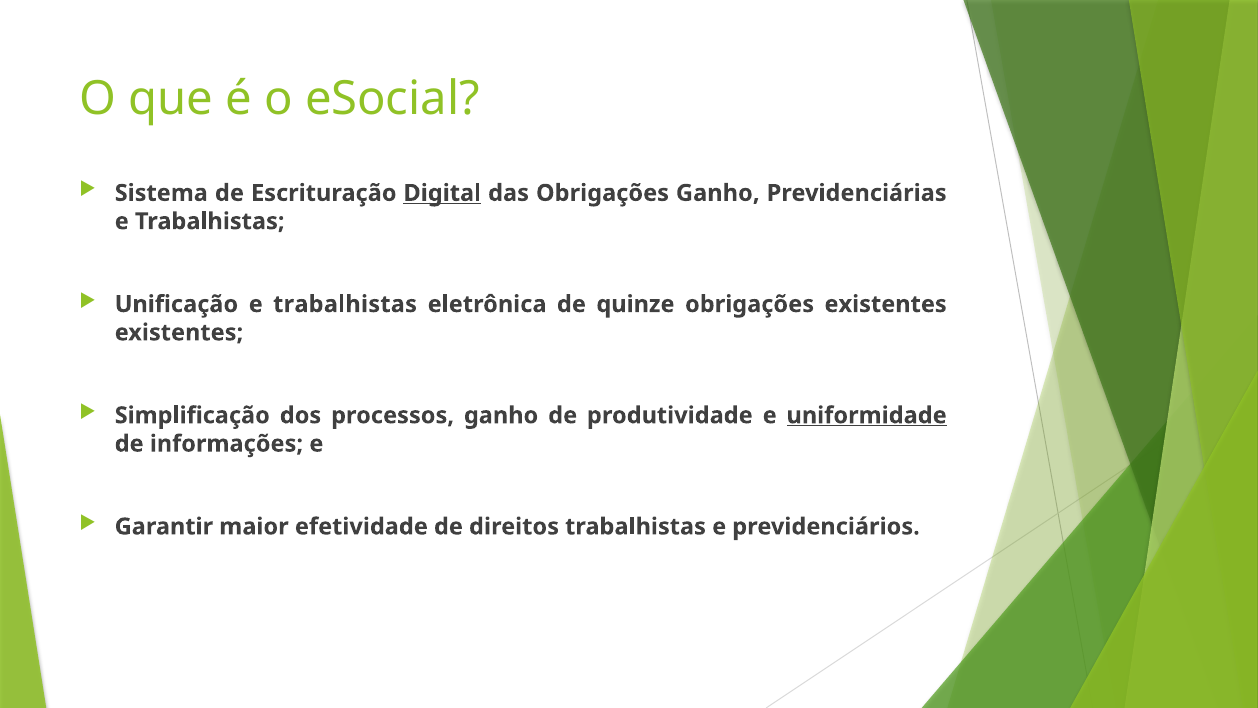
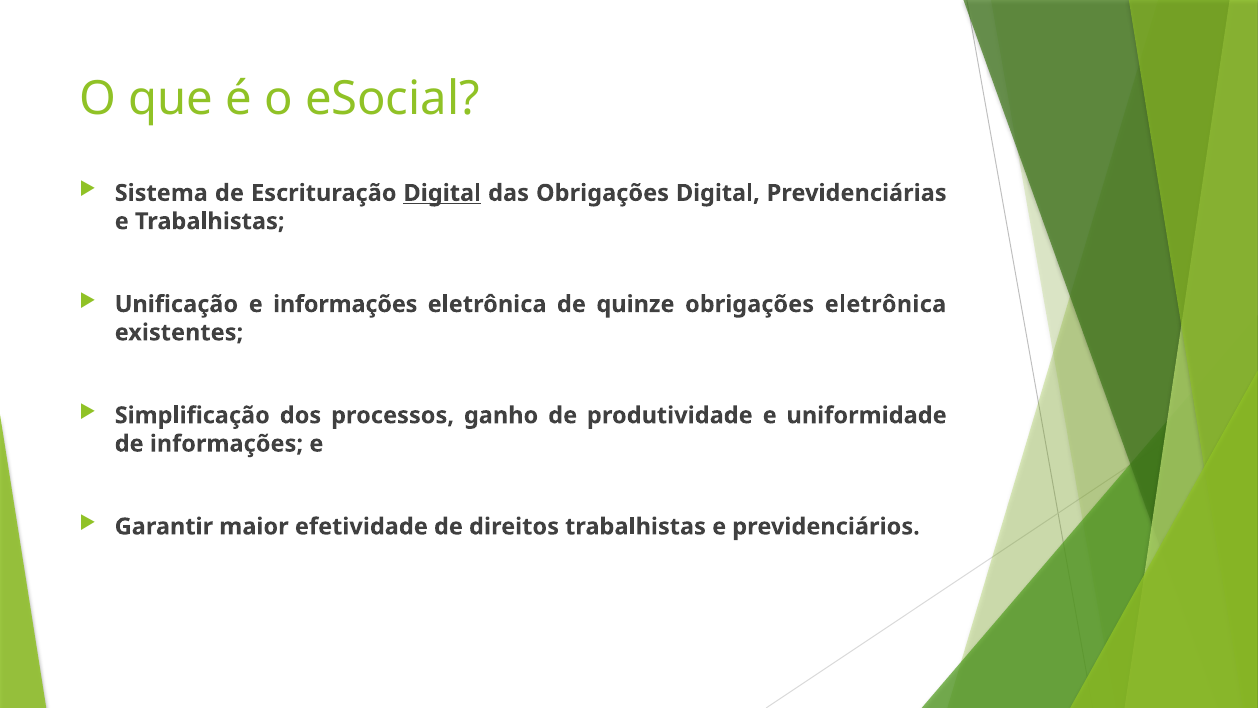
Obrigações Ganho: Ganho -> Digital (718, 193)
Unificação e trabalhistas: trabalhistas -> informações (345, 304)
obrigações existentes: existentes -> eletrônica (885, 304)
uniformidade underline: present -> none (867, 415)
